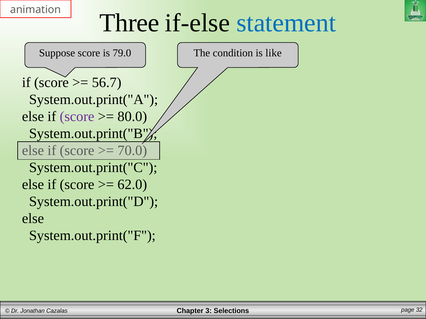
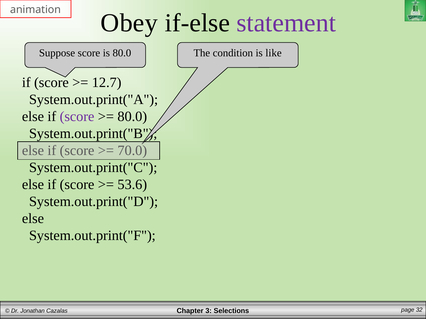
Three: Three -> Obey (129, 23)
statement colour: blue -> purple (286, 23)
is 79.0: 79.0 -> 80.0 (122, 53)
56.7: 56.7 -> 12.7 (107, 83)
62.0: 62.0 -> 53.6 (132, 185)
